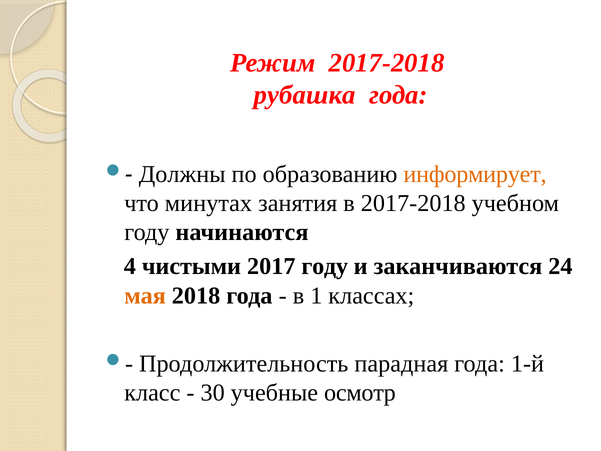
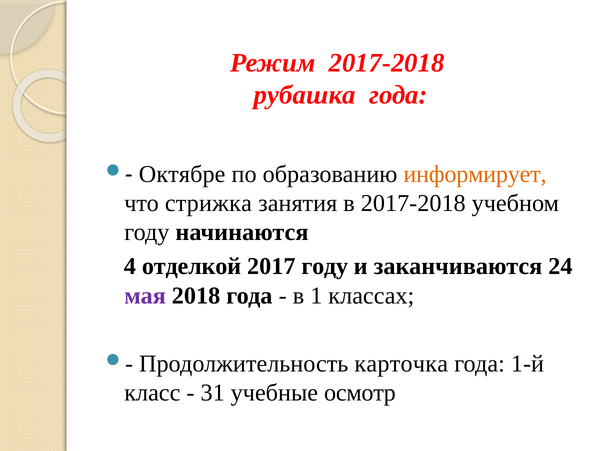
Должны: Должны -> Октябре (182, 174)
минутах: минутах -> стрижка (208, 203)
чистыми: чистыми -> отделкой (192, 266)
мая colour: orange -> purple (145, 295)
парадная: парадная -> карточка (401, 363)
30: 30 -> 31 (213, 393)
